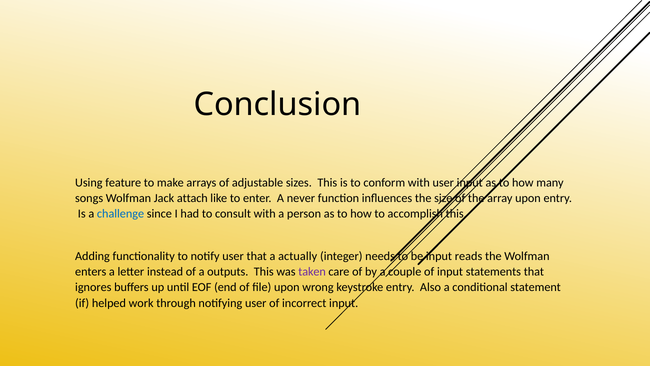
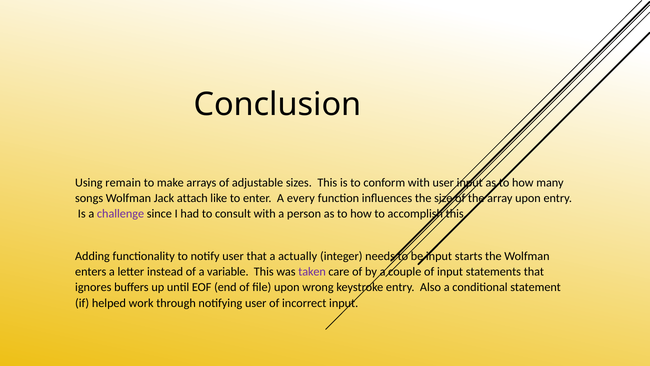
feature: feature -> remain (123, 182)
never: never -> every (301, 198)
challenge colour: blue -> purple (121, 214)
reads: reads -> starts (469, 256)
outputs: outputs -> variable (228, 271)
